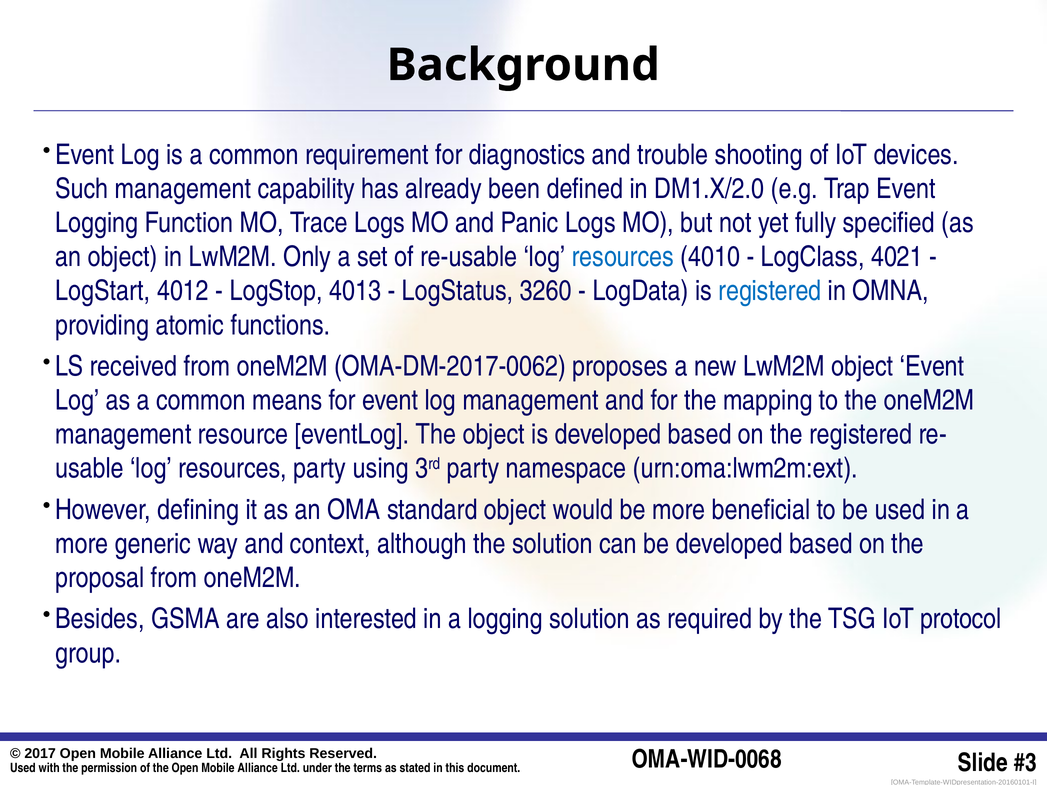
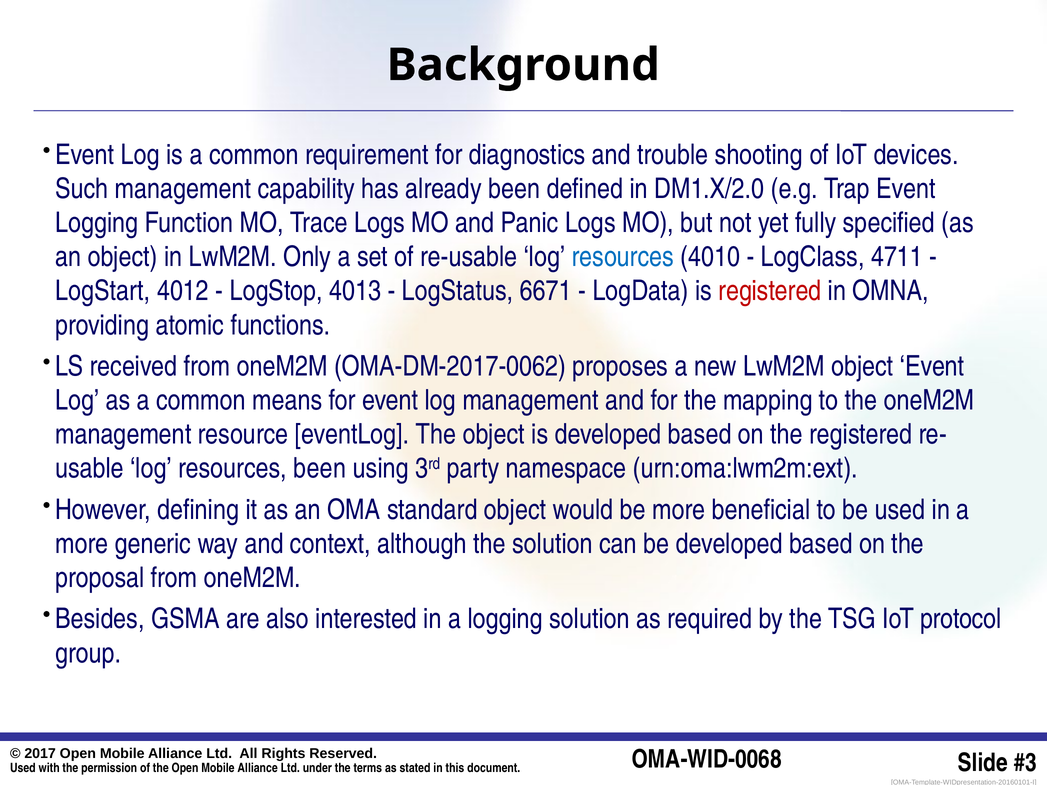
4021: 4021 -> 4711 (897, 257)
3260: 3260 -> 6671 (546, 291)
registered colour: blue -> red (770, 291)
resources party: party -> been (320, 469)
